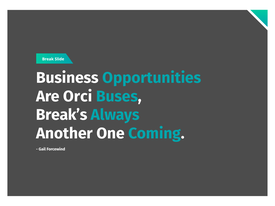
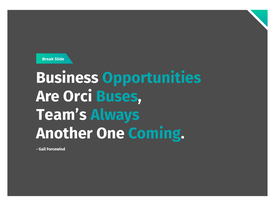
Break’s: Break’s -> Team’s (61, 115)
